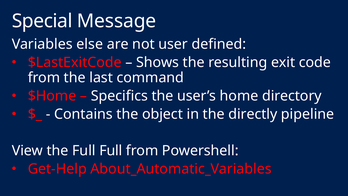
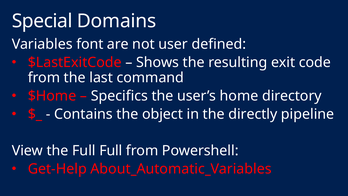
Message: Message -> Domains (117, 21)
else: else -> font (90, 44)
